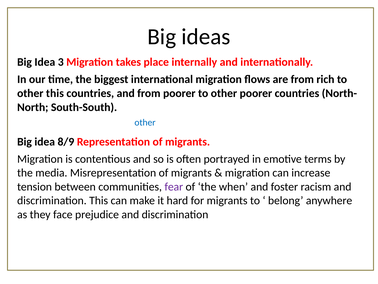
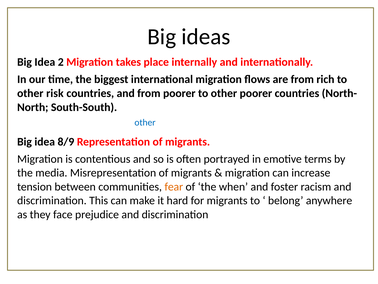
3: 3 -> 2 (61, 62)
other this: this -> risk (55, 93)
fear colour: purple -> orange (174, 186)
